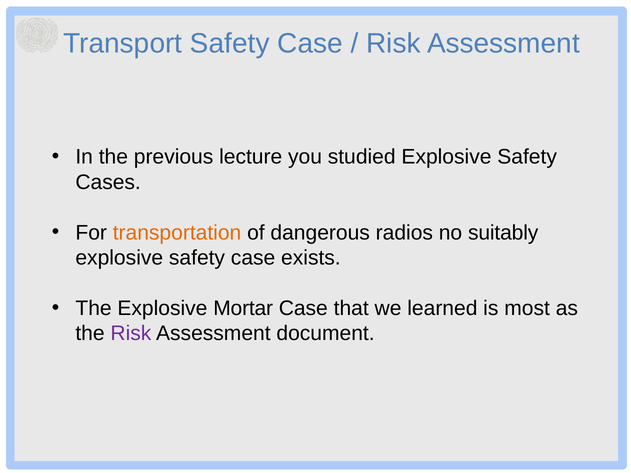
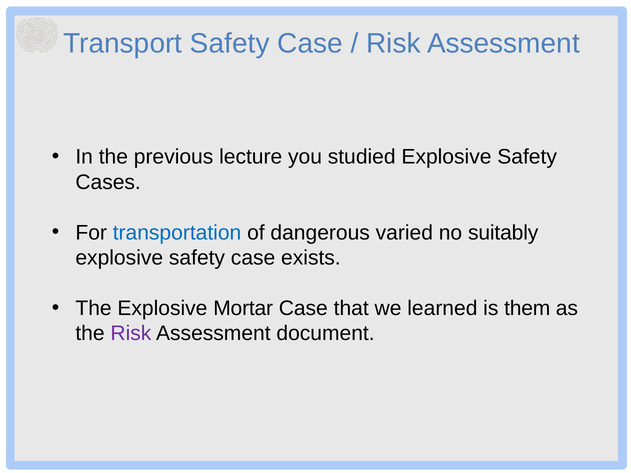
transportation colour: orange -> blue (177, 233)
radios: radios -> varied (404, 233)
most: most -> them (527, 308)
